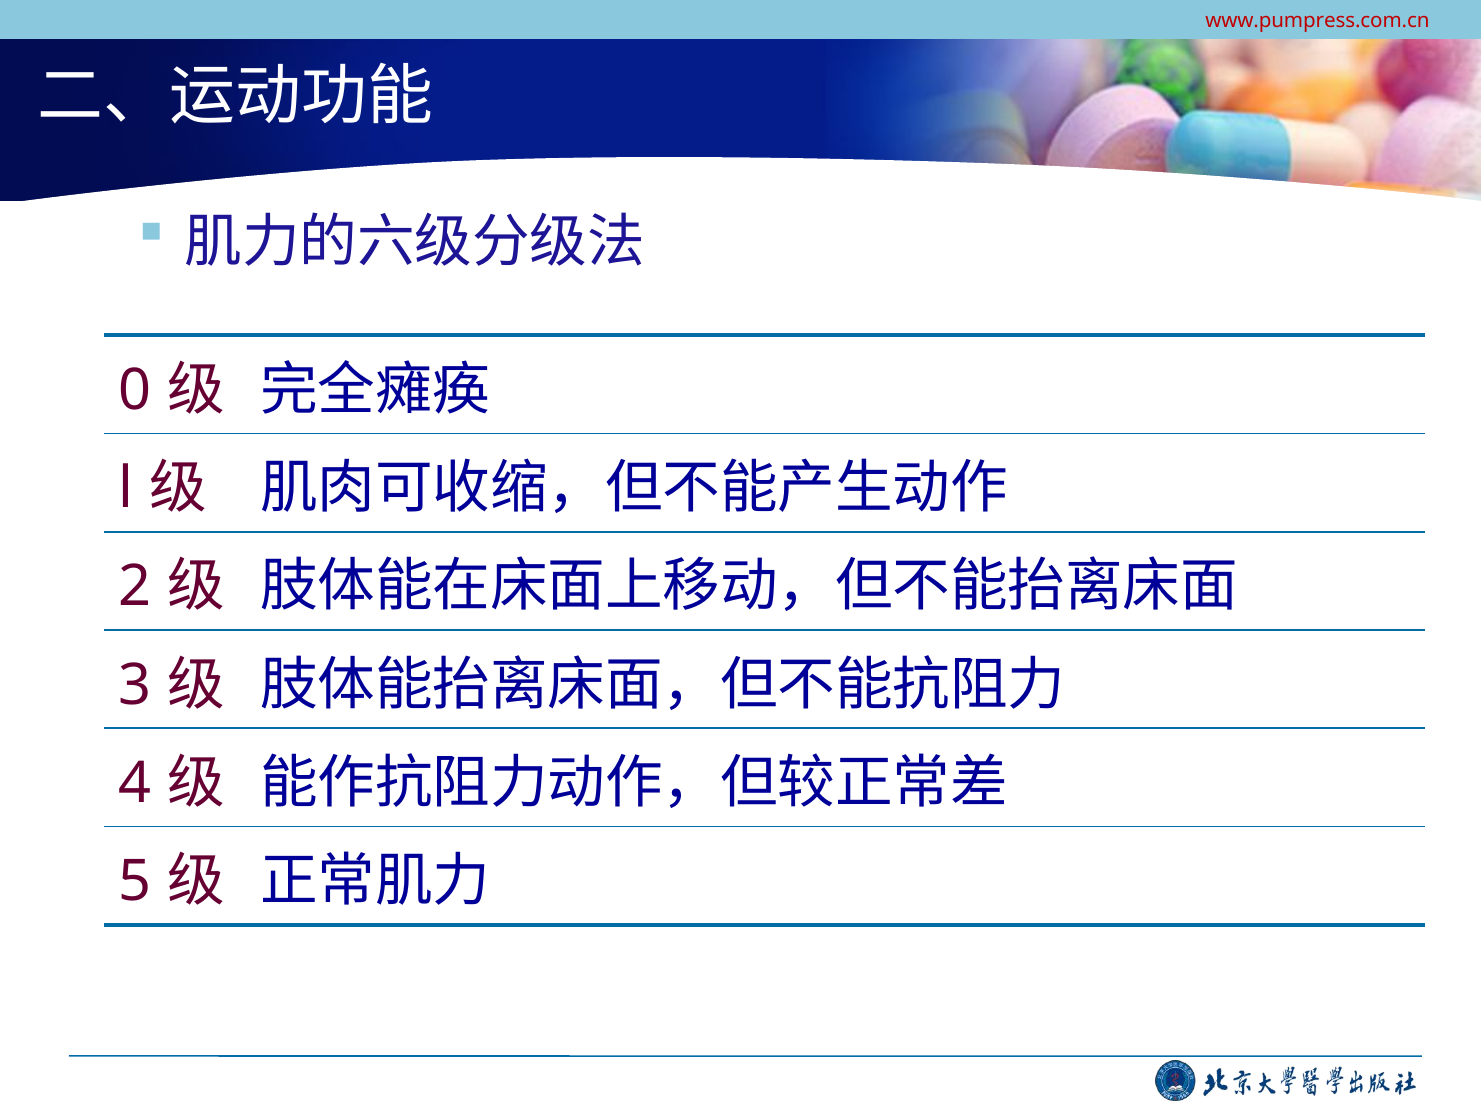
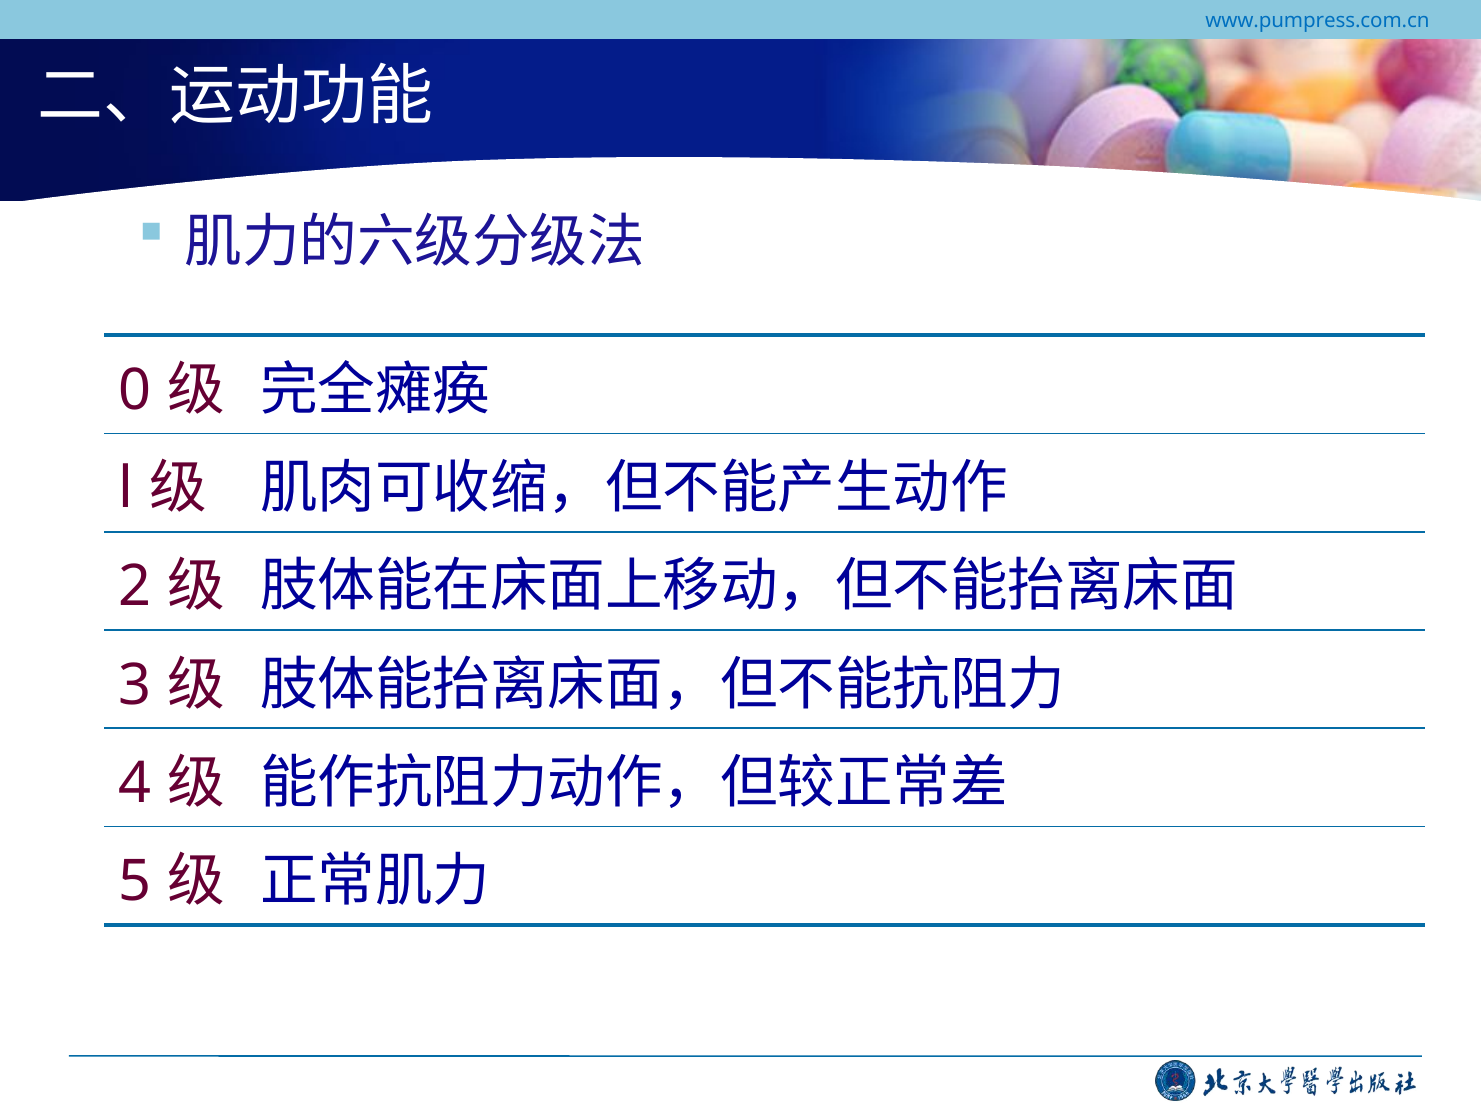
www.pumpress.com.cn colour: red -> blue (1317, 21)
